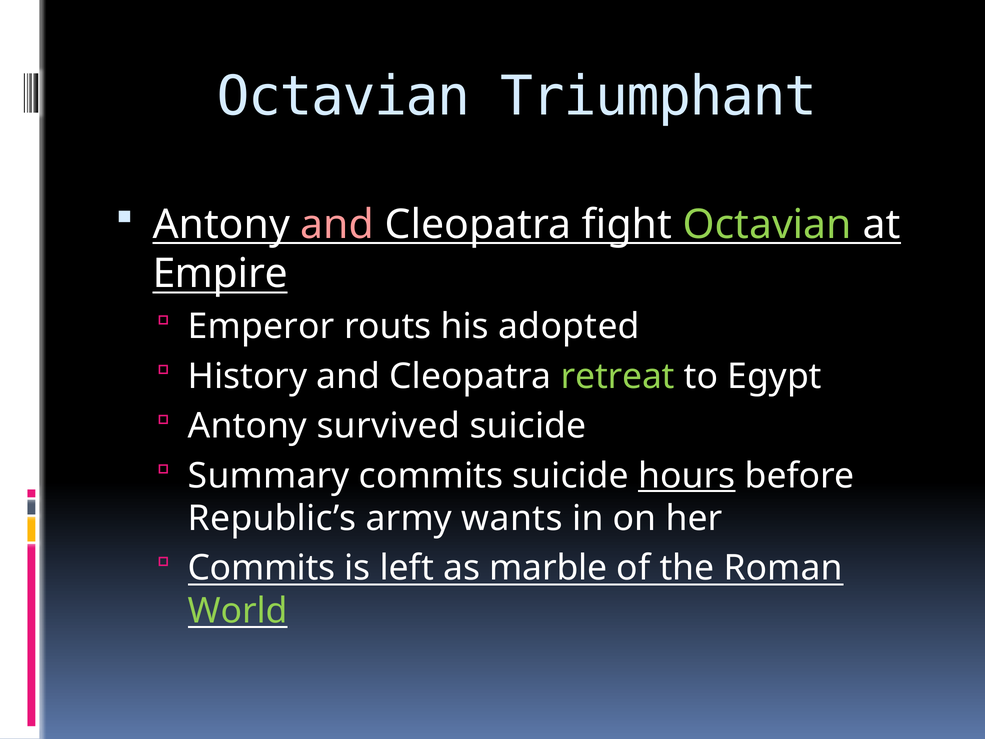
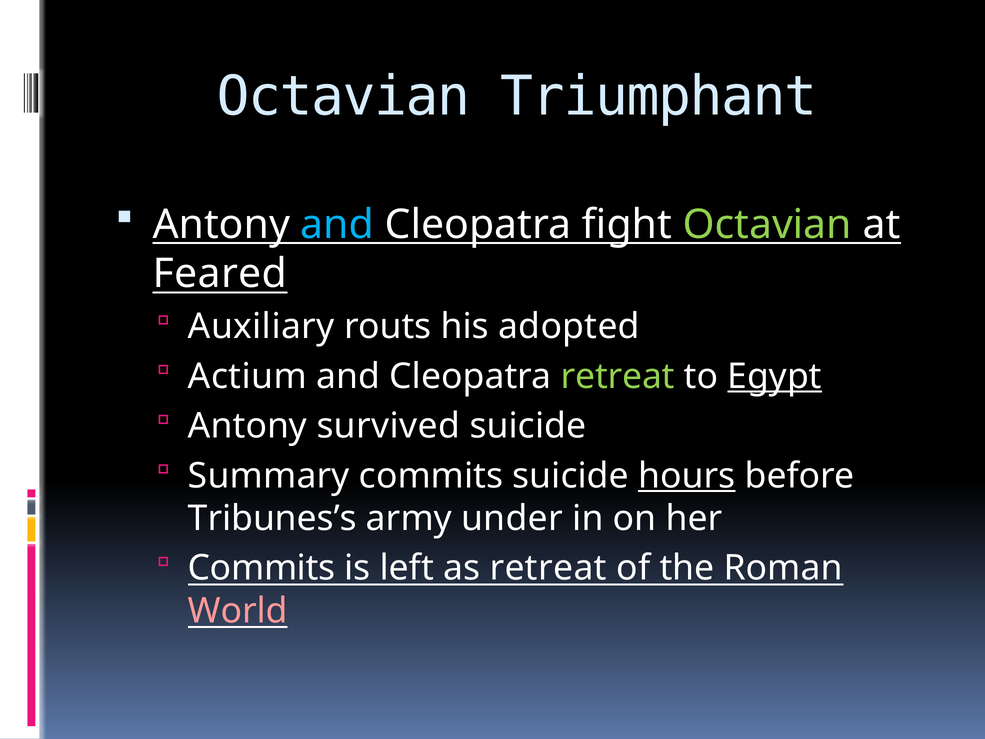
and colour: pink -> light blue (337, 224)
Empire: Empire -> Feared (220, 274)
Emperor: Emperor -> Auxiliary (261, 326)
History: History -> Actium (247, 376)
Egypt underline: none -> present (775, 376)
Republic’s: Republic’s -> Tribunes’s (272, 518)
wants: wants -> under (512, 518)
as marble: marble -> retreat (548, 568)
World colour: light green -> pink (238, 611)
